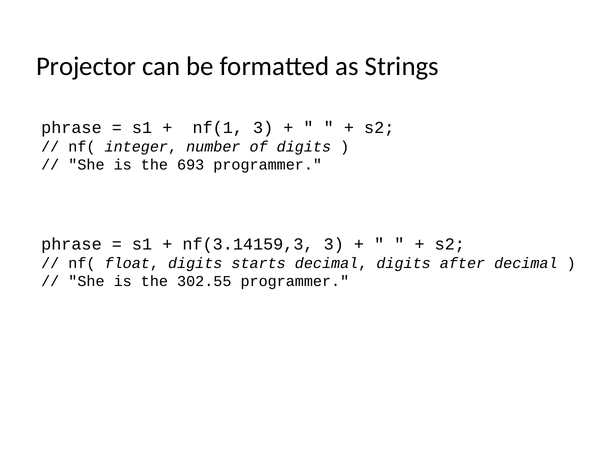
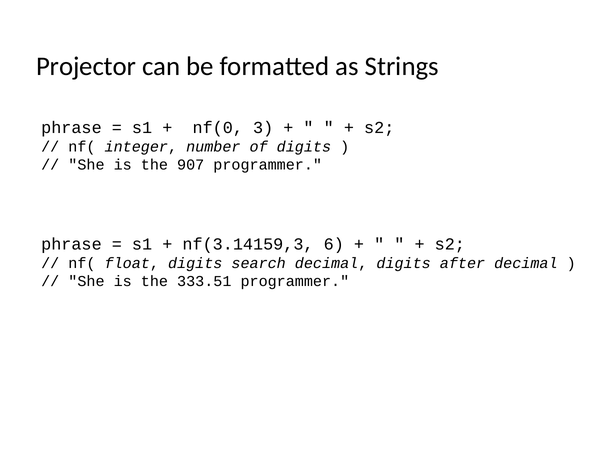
nf(1: nf(1 -> nf(0 (218, 128)
693: 693 -> 907 (191, 165)
nf(3.14159,3 3: 3 -> 6 (334, 244)
starts: starts -> search (259, 263)
302.55: 302.55 -> 333.51 (204, 281)
